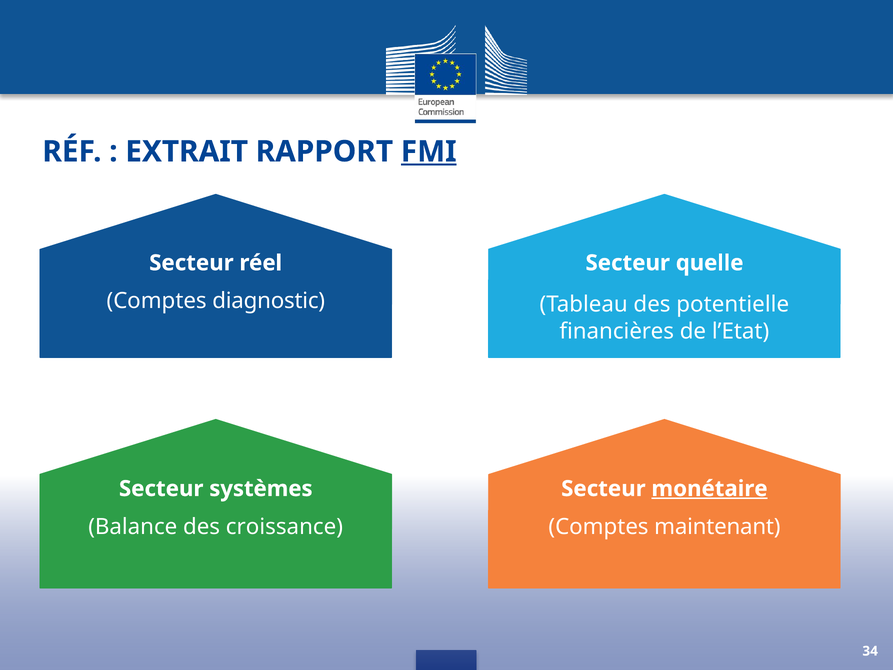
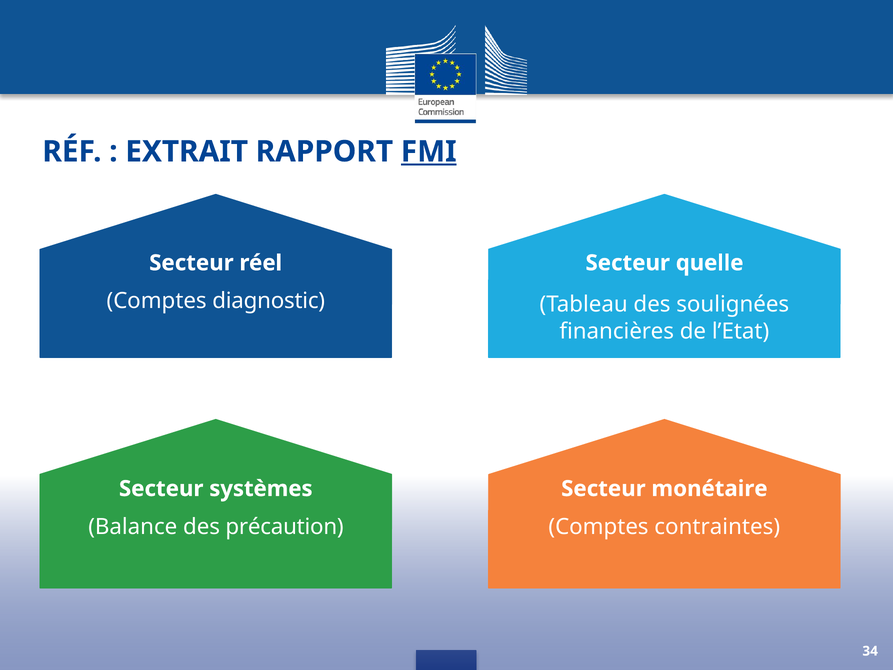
potentielle: potentielle -> soulignées (733, 304)
monétaire underline: present -> none (710, 489)
croissance: croissance -> précaution (285, 526)
maintenant: maintenant -> contraintes (717, 526)
